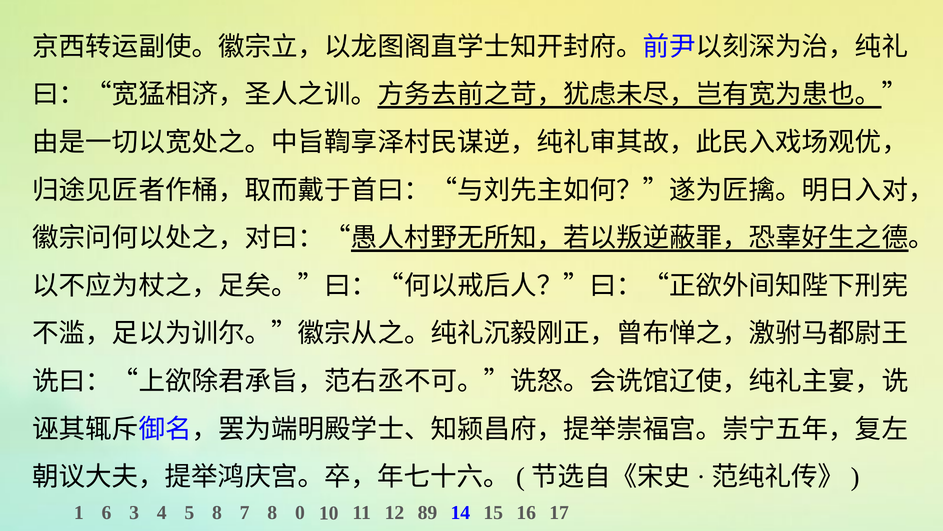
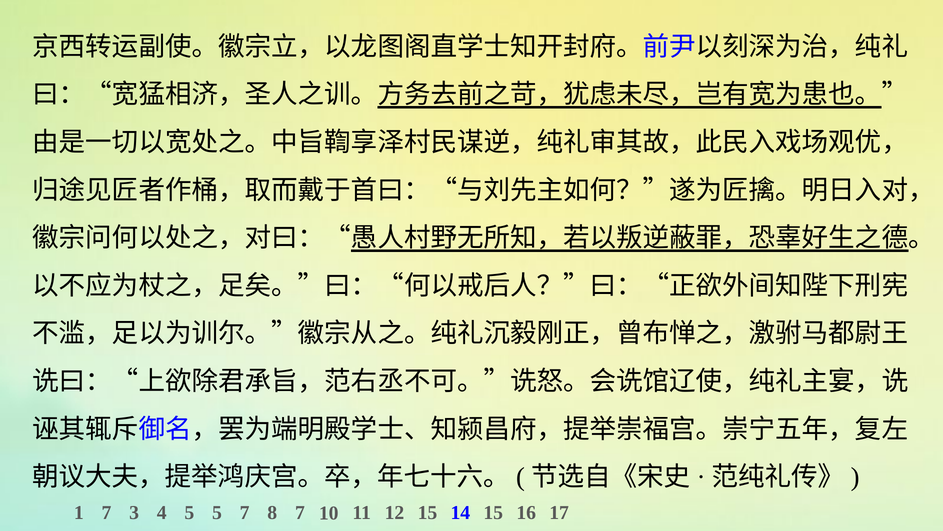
1 6: 6 -> 7 (106, 513)
5 8: 8 -> 5 (217, 513)
8 0: 0 -> 7 (300, 513)
12 89: 89 -> 15 (427, 513)
